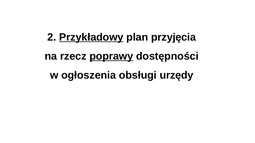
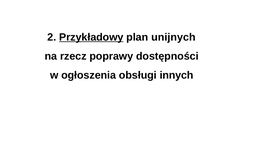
przyjęcia: przyjęcia -> unijnych (173, 37)
poprawy underline: present -> none (111, 56)
urzędy: urzędy -> innych (176, 75)
